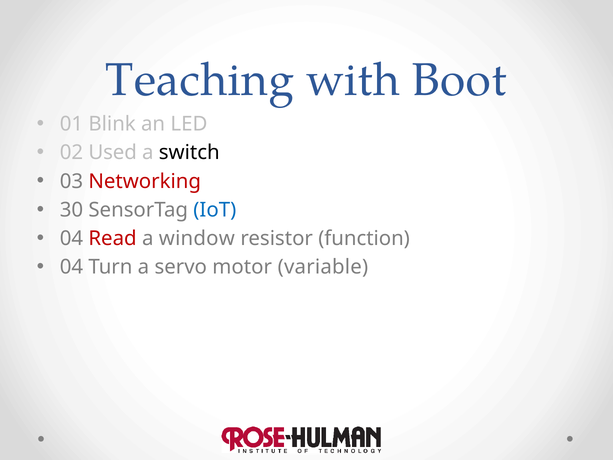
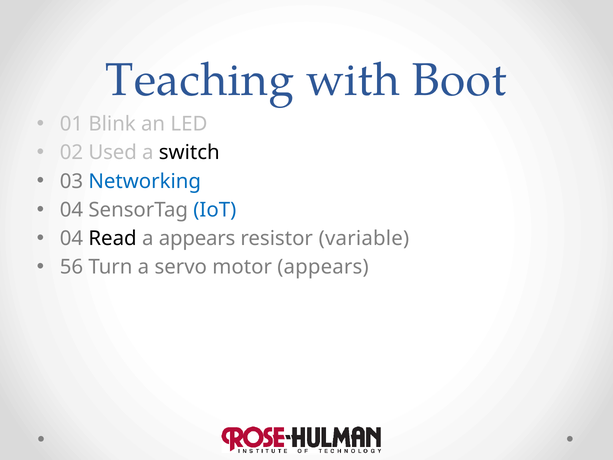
Networking colour: red -> blue (145, 181)
30: 30 -> 04 (71, 210)
Read colour: red -> black (113, 238)
a window: window -> appears (197, 238)
function: function -> variable (364, 238)
04: 04 -> 56 (71, 267)
motor variable: variable -> appears (323, 267)
